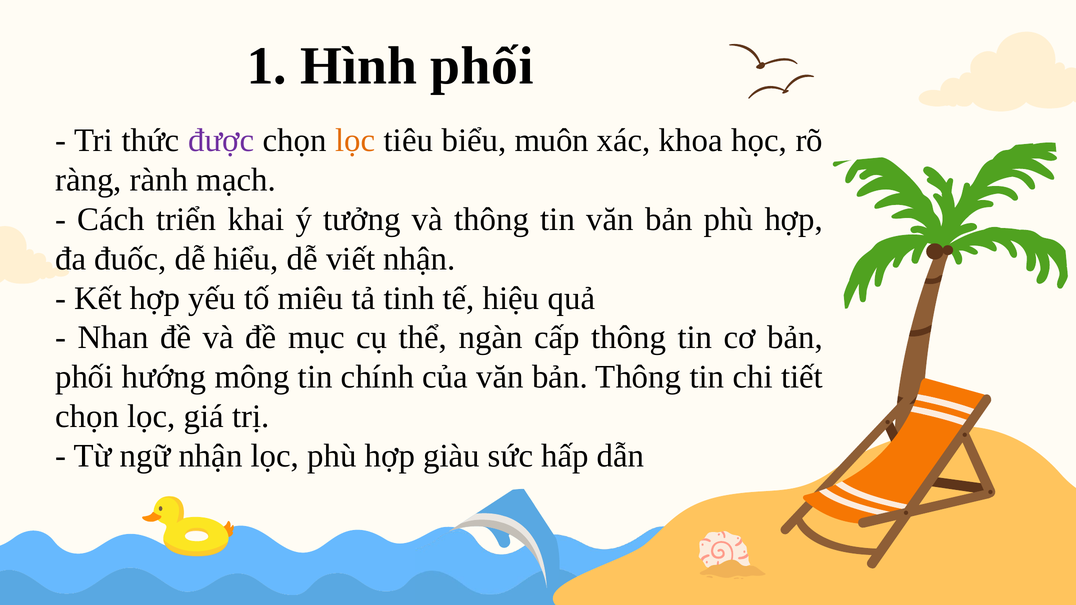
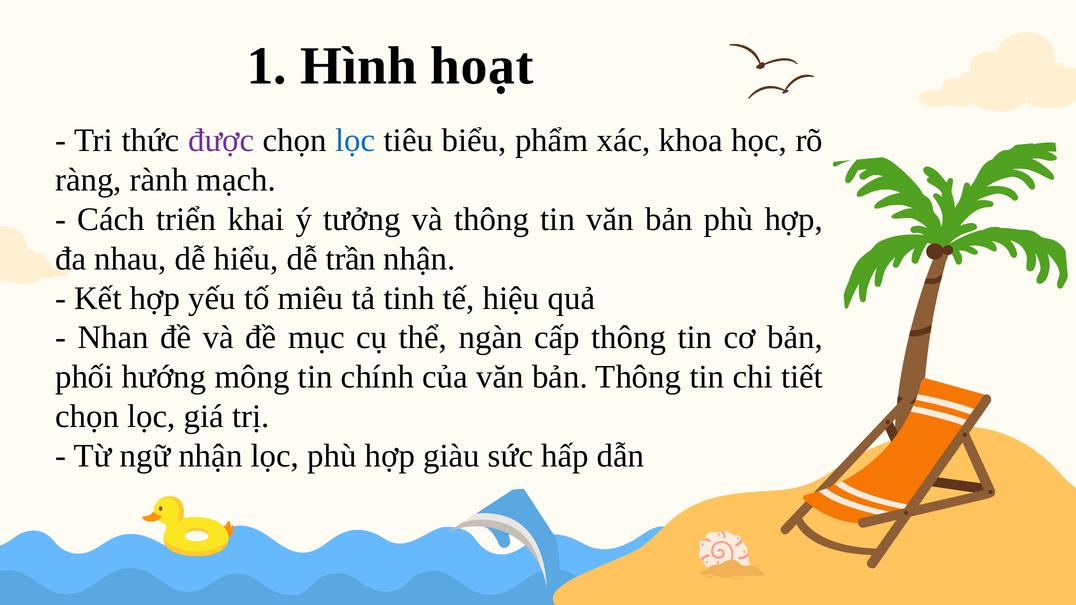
Hình phối: phối -> hoạt (482, 66)
lọc colour: orange -> blue (355, 141)
muôn: muôn -> phẩm (552, 141)
đuốc: đuốc -> nhau (130, 259)
viết: viết -> trần (351, 259)
